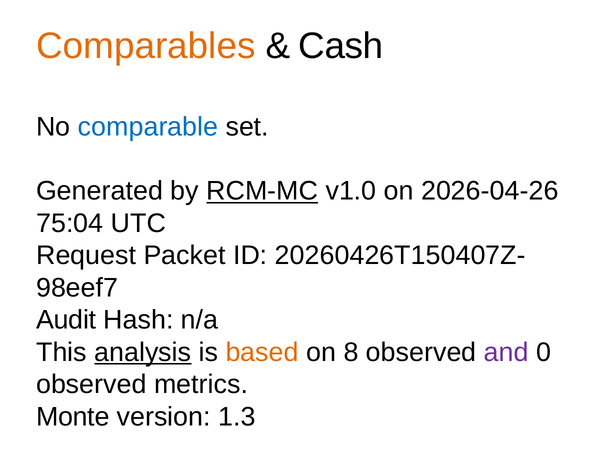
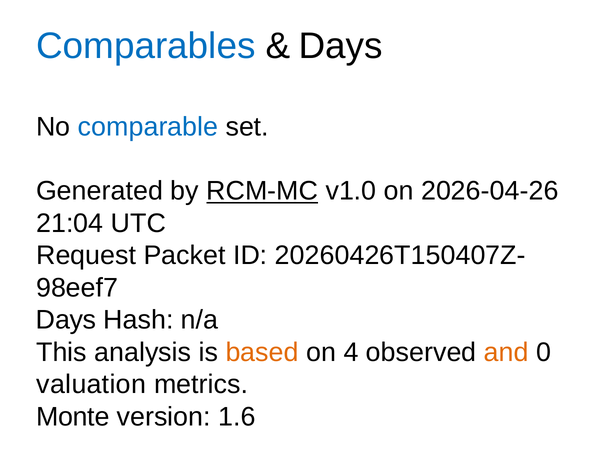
Comparables colour: orange -> blue (146, 46)
Cash: Cash -> Days (341, 46)
75:04: 75:04 -> 21:04 (70, 223)
Audit: Audit -> Days (66, 320)
analysis underline: present -> none (143, 352)
8: 8 -> 4 (351, 352)
and colour: purple -> orange (506, 352)
observed: observed -> valuation (91, 384)
1.3: 1.3 -> 1.6 (237, 417)
